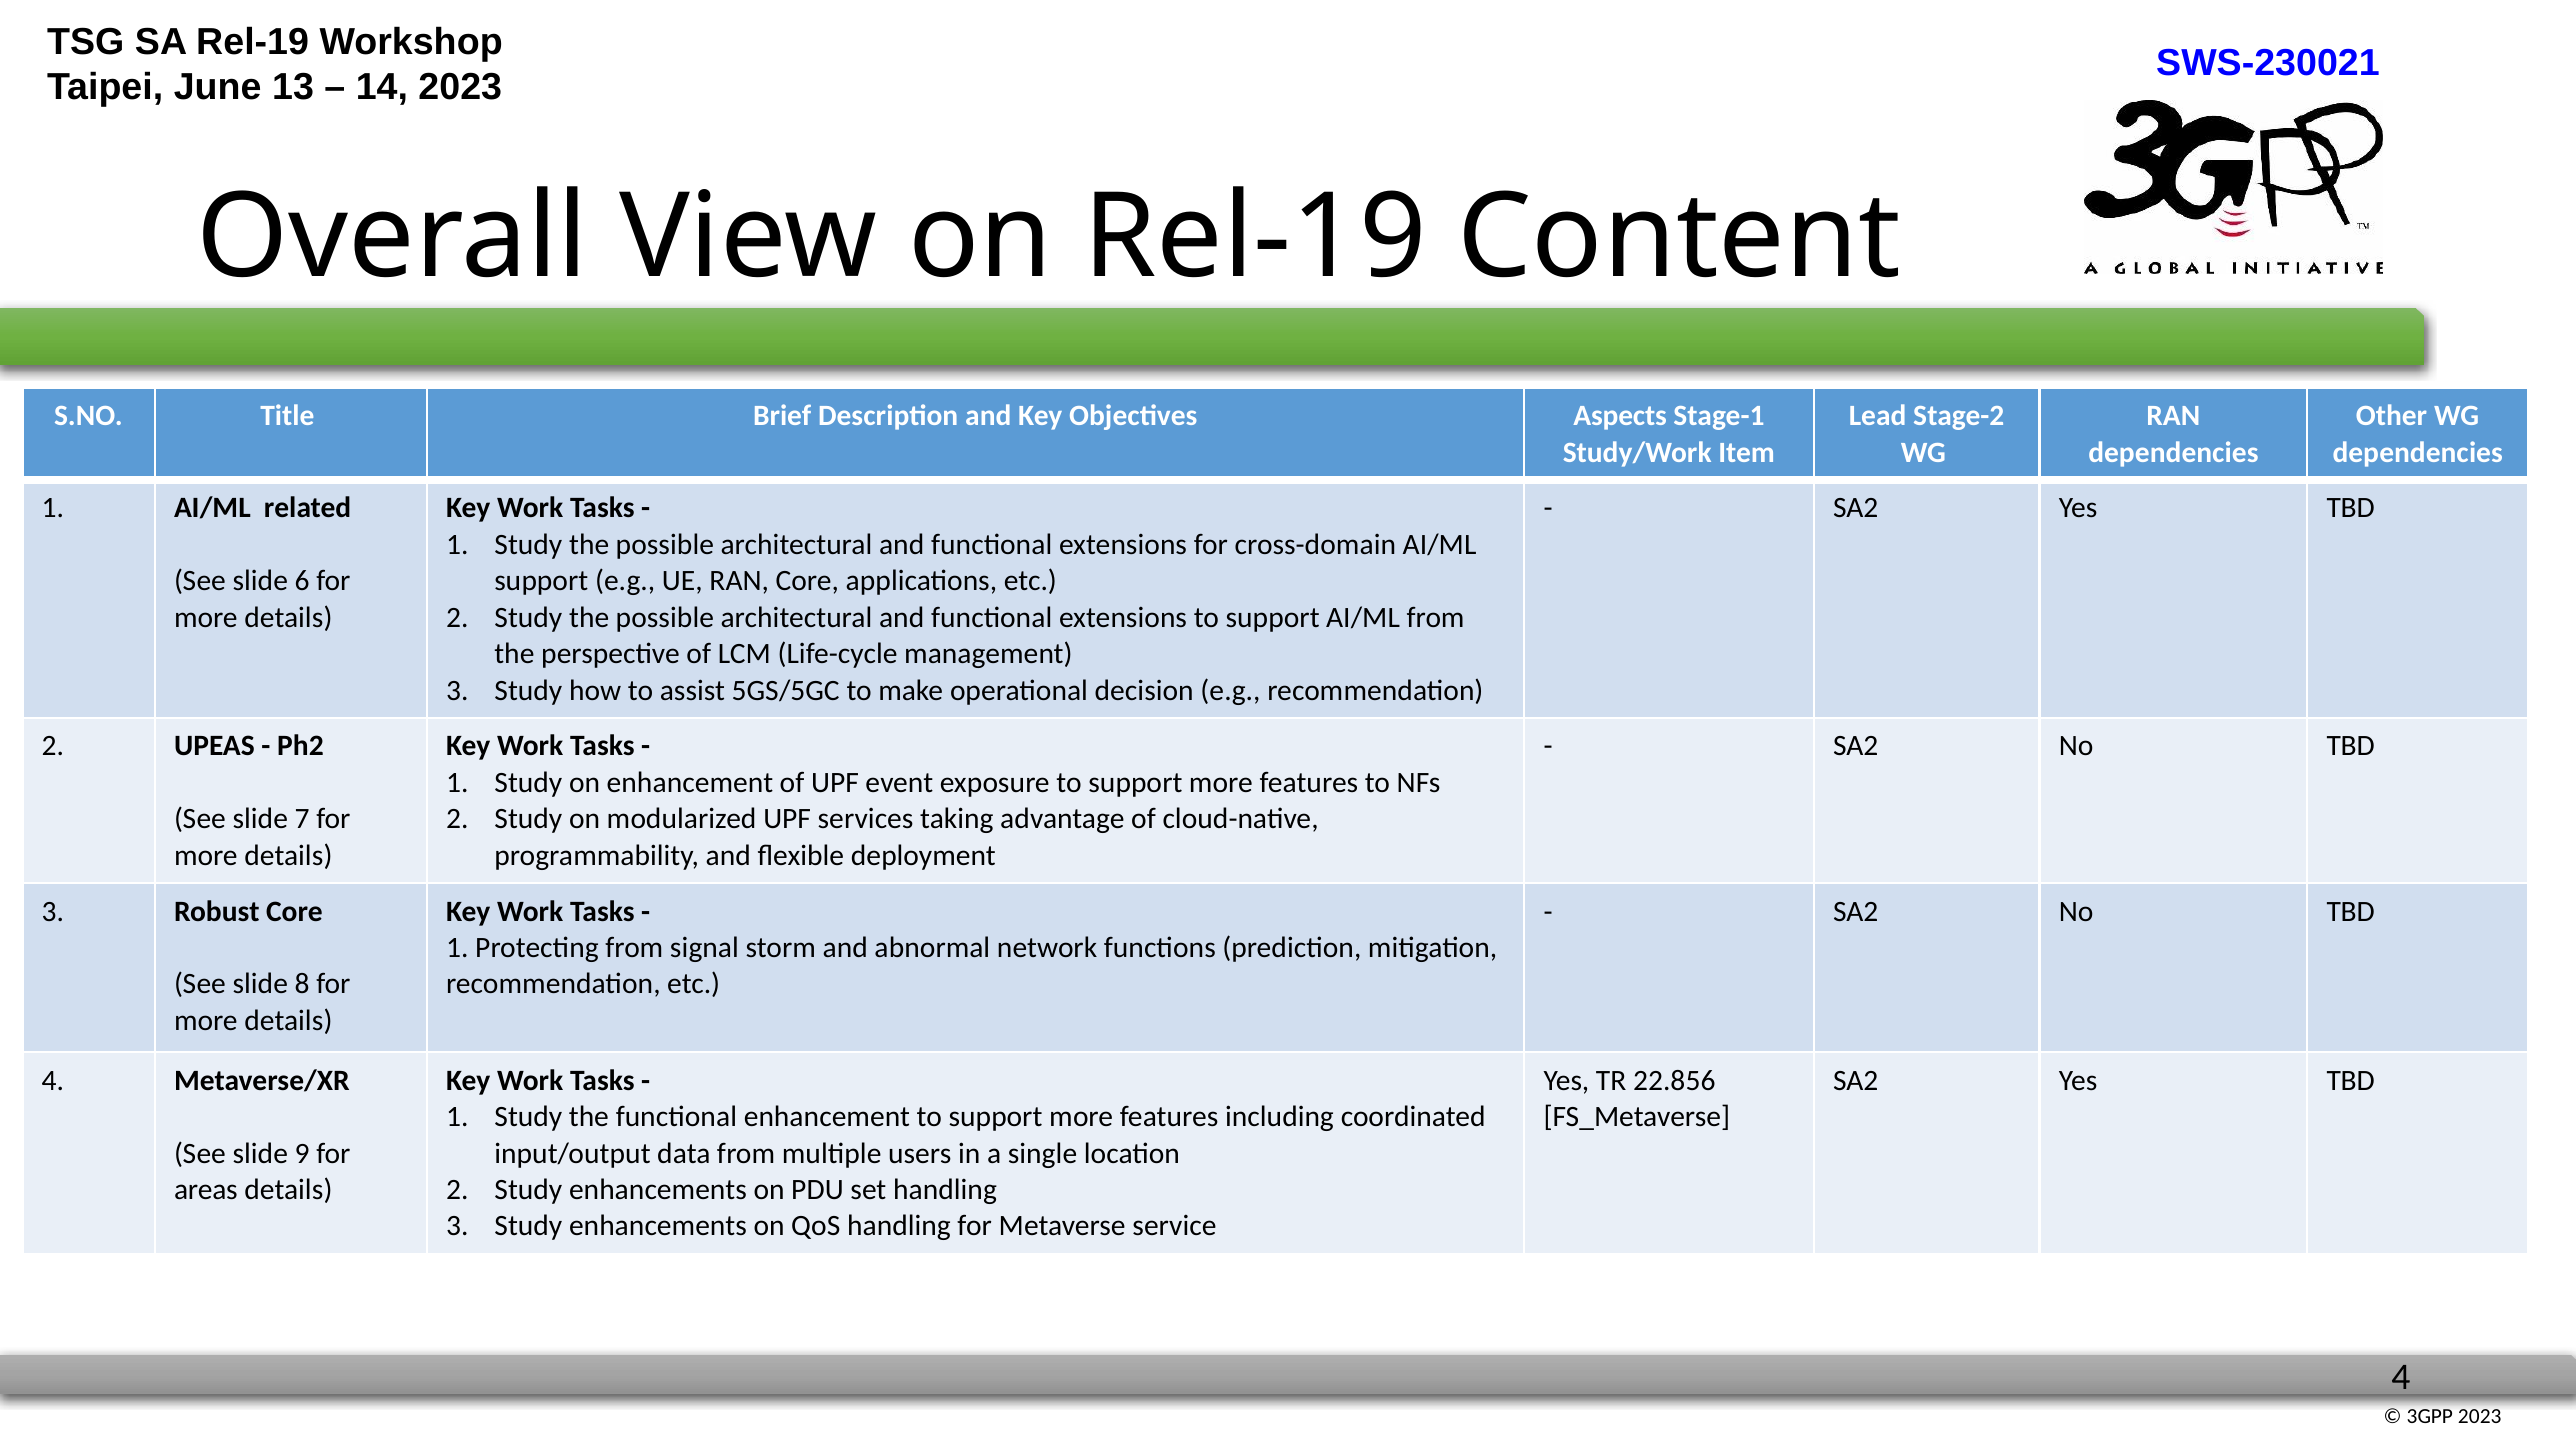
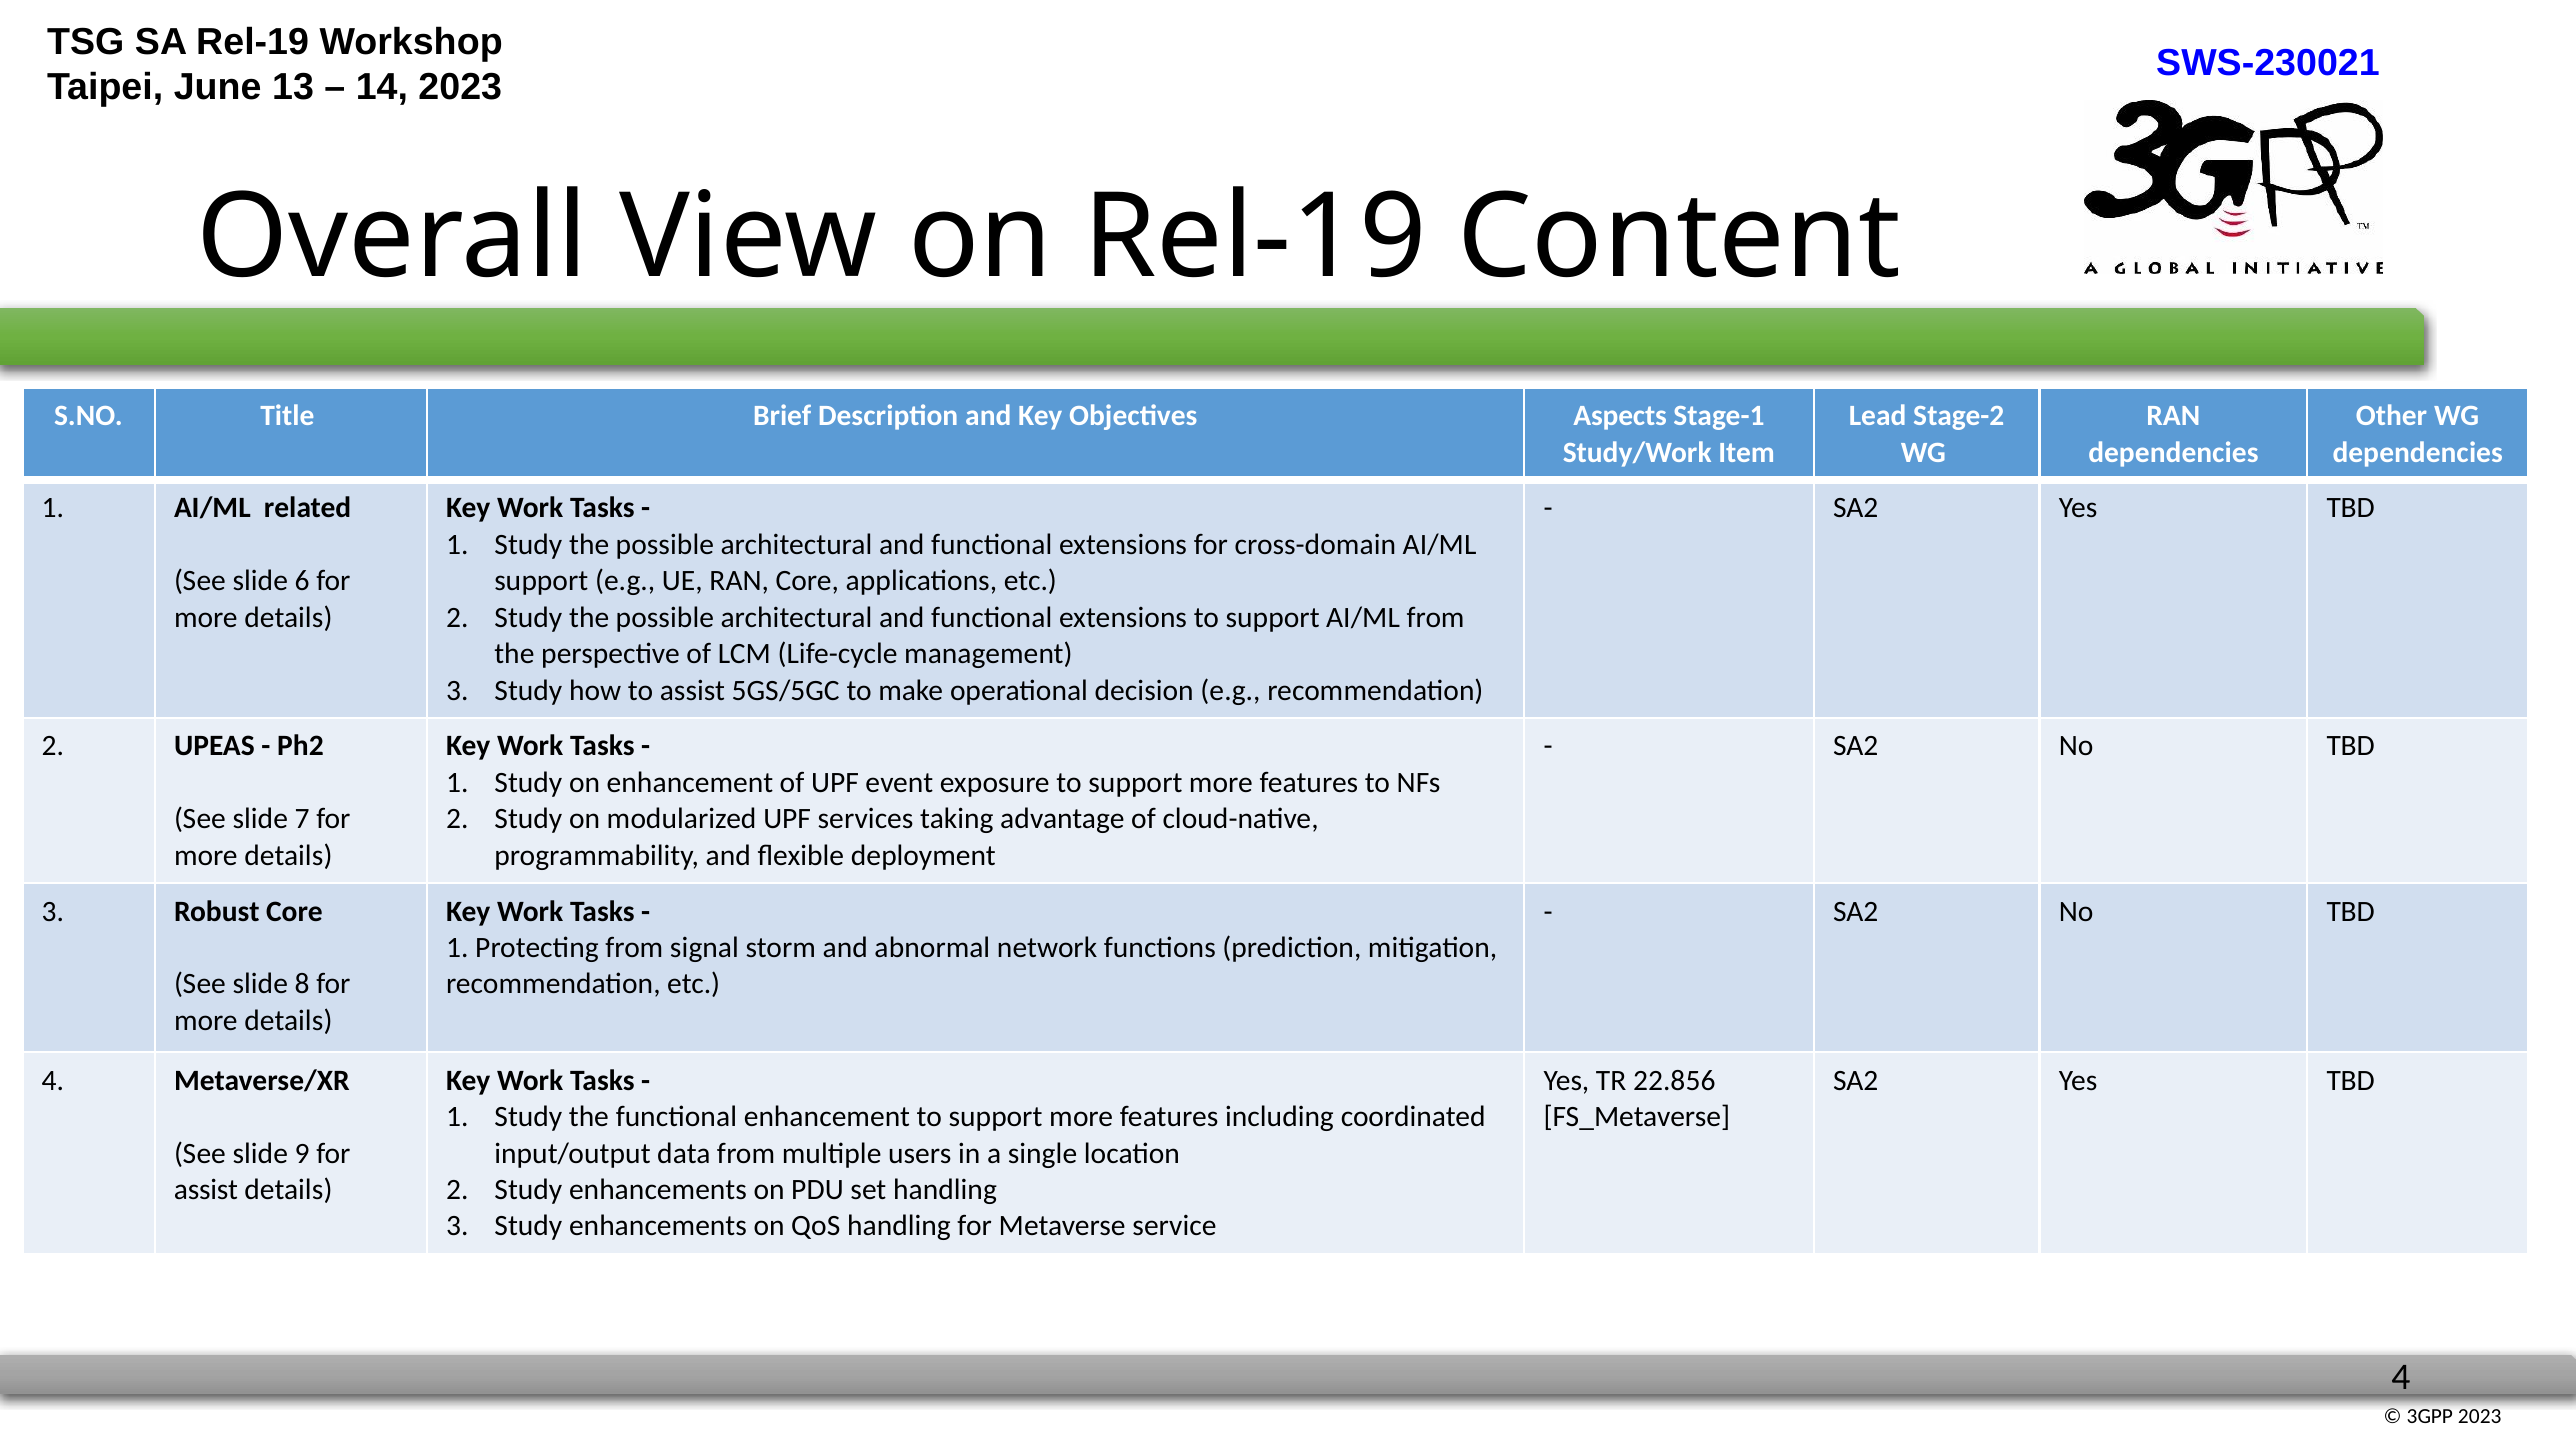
areas: areas -> assist (206, 1190)
